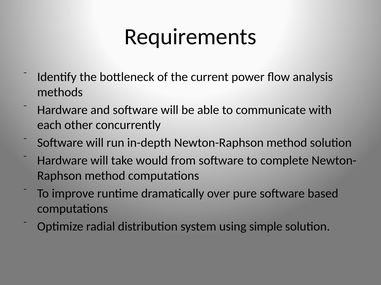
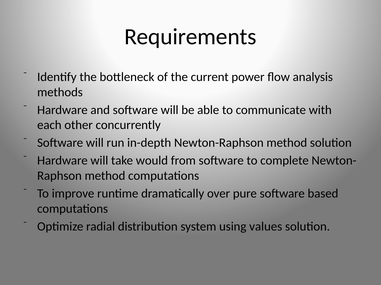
simple: simple -> values (266, 227)
